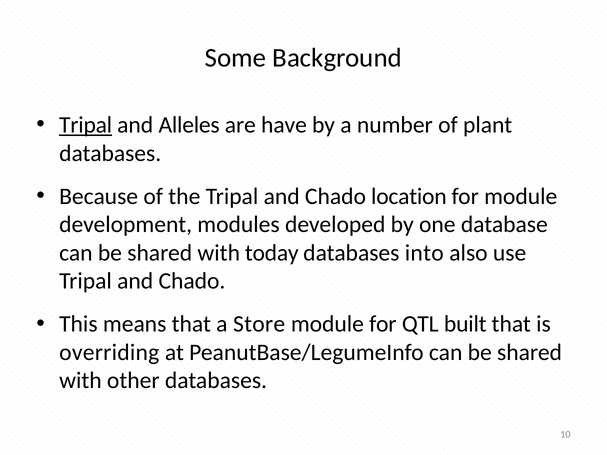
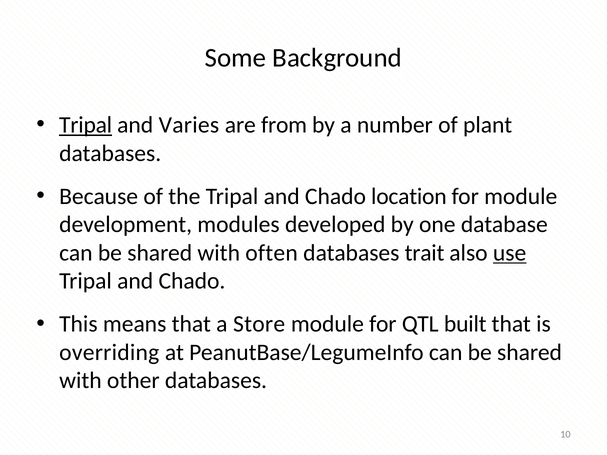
Alleles: Alleles -> Varies (189, 125)
have: have -> from (284, 125)
today: today -> often (272, 253)
into: into -> trait (425, 253)
use underline: none -> present (510, 253)
